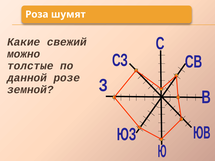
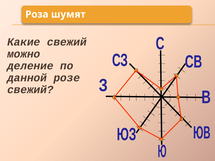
толстые: толстые -> деление (30, 66)
земной: земной -> свежий (30, 90)
